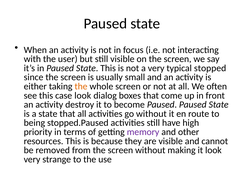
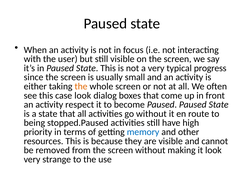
stopped: stopped -> progress (210, 68)
destroy: destroy -> respect (80, 105)
memory colour: purple -> blue (143, 132)
